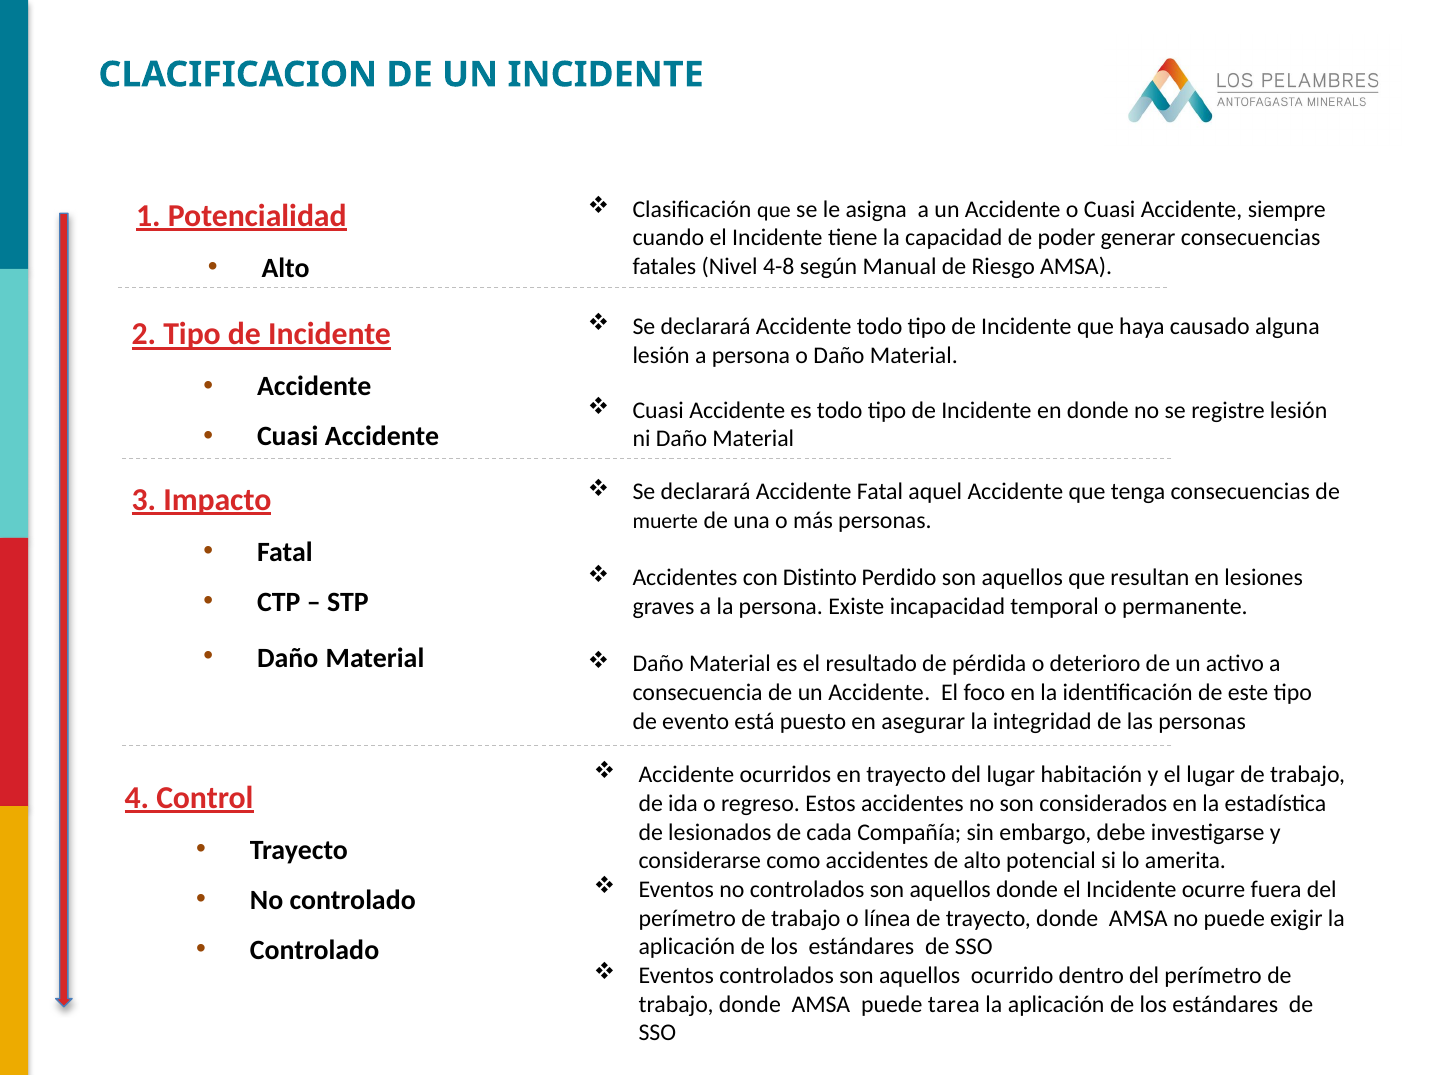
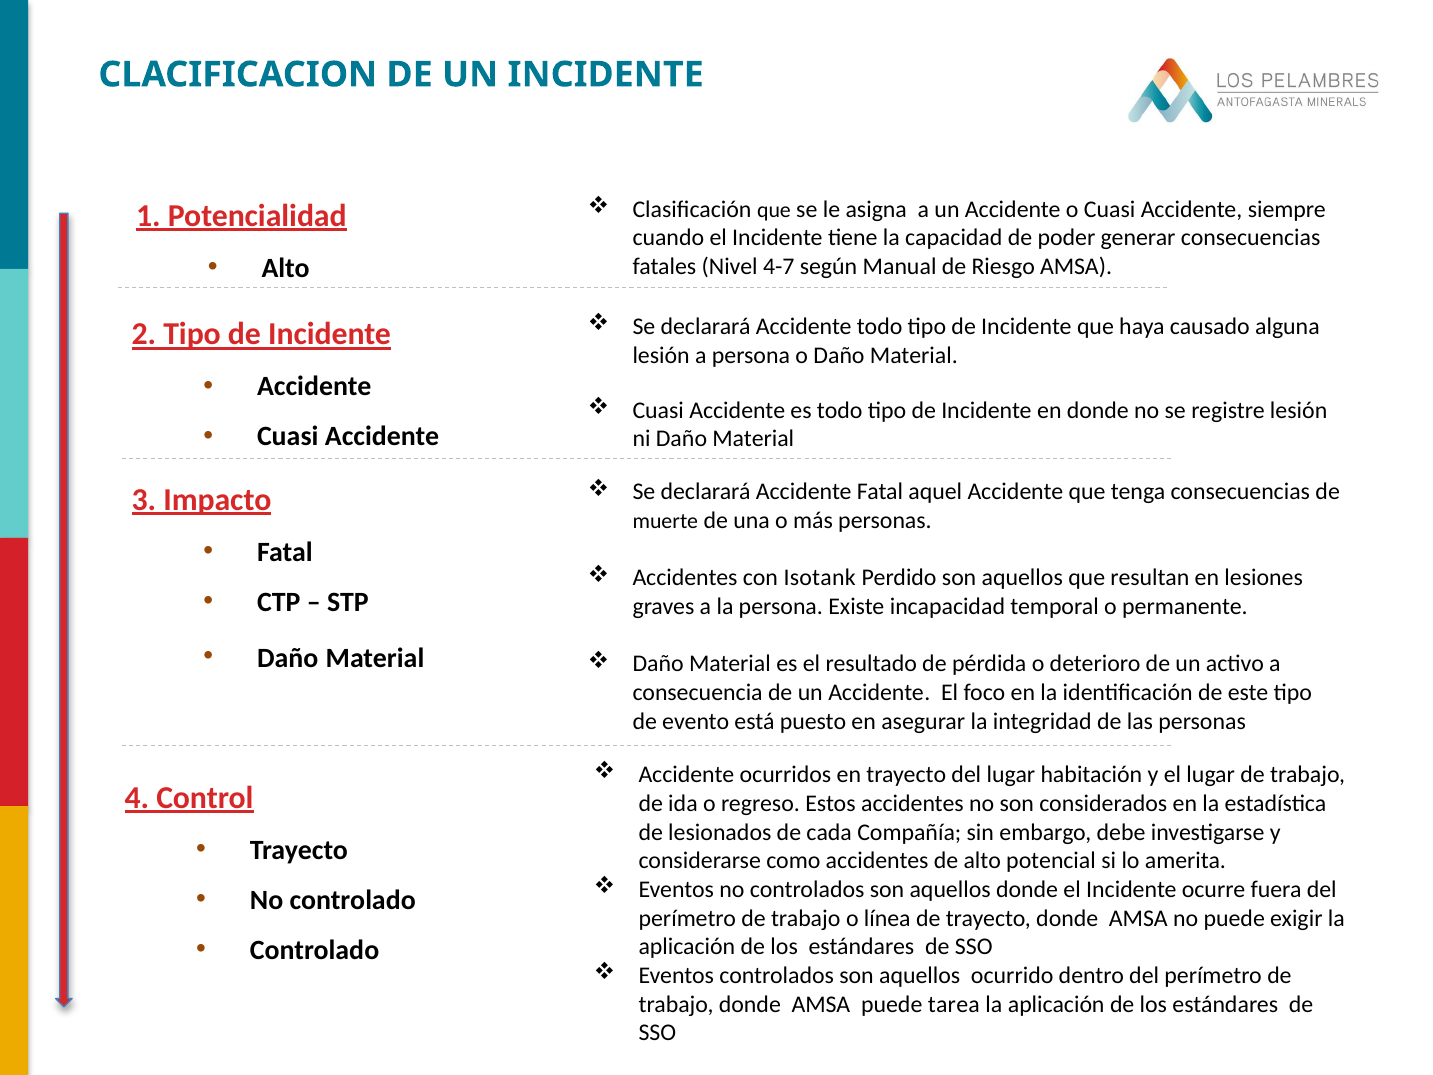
4-8: 4-8 -> 4-7 (779, 267)
Distinto: Distinto -> Isotank (820, 578)
